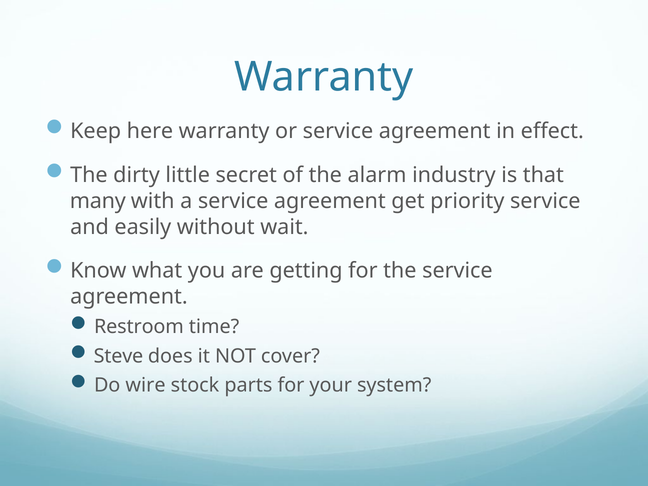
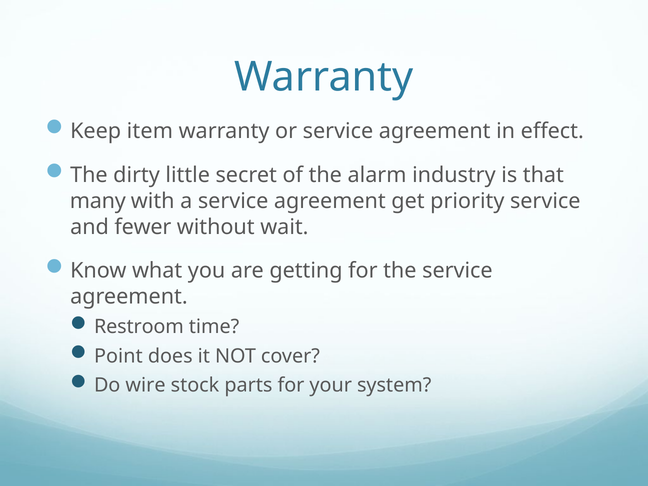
here: here -> item (150, 131)
easily: easily -> fewer (143, 227)
Steve: Steve -> Point (118, 356)
